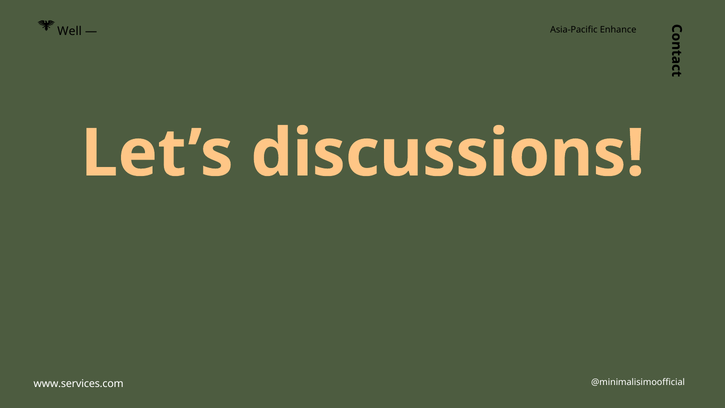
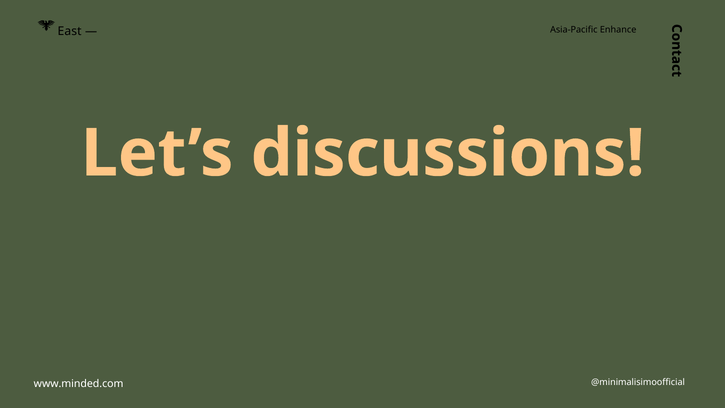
Well: Well -> East (70, 31)
www.services.com: www.services.com -> www.minded.com (79, 383)
